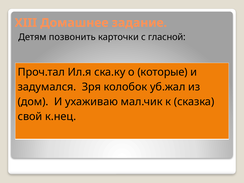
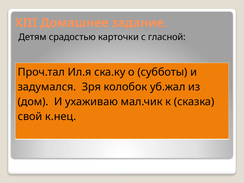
позвонить: позвонить -> срадостью (72, 37)
которые: которые -> субботы (162, 72)
